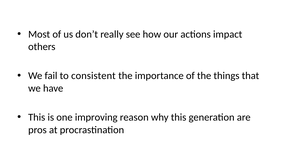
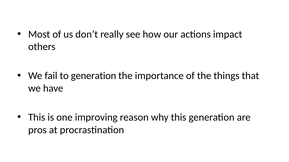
to consistent: consistent -> generation (94, 76)
